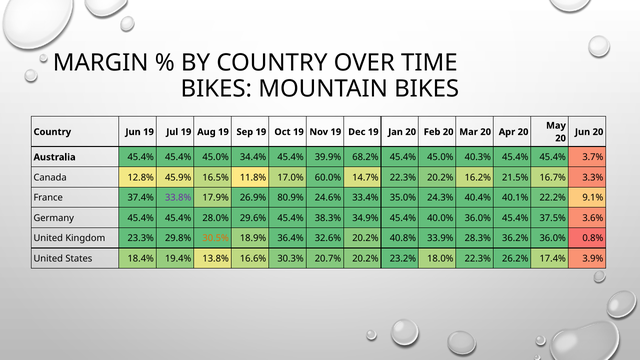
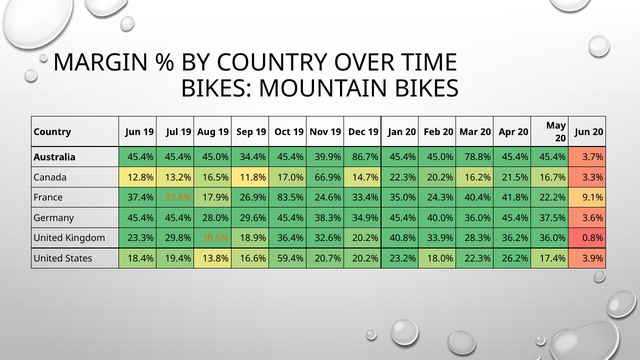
68.2%: 68.2% -> 86.7% (365, 157)
40.3%: 40.3% -> 78.8% (478, 157)
45.9%: 45.9% -> 13.2% (178, 178)
60.0%: 60.0% -> 66.9% (328, 178)
33.8% colour: purple -> orange (178, 198)
80.9%: 80.9% -> 83.5% (291, 198)
40.1%: 40.1% -> 41.8% (515, 198)
30.3%: 30.3% -> 59.4% (291, 259)
